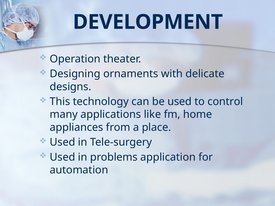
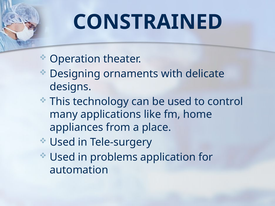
DEVELOPMENT: DEVELOPMENT -> CONSTRAINED (148, 22)
